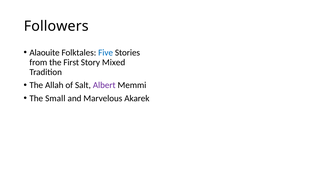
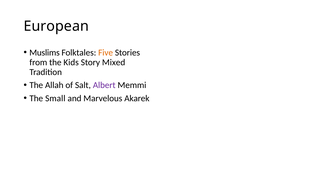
Followers: Followers -> European (56, 26)
Alaouite: Alaouite -> Muslims (45, 52)
Five colour: blue -> orange (106, 52)
First: First -> Kids (71, 62)
